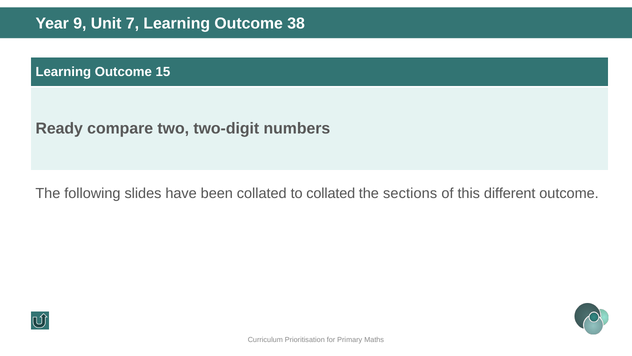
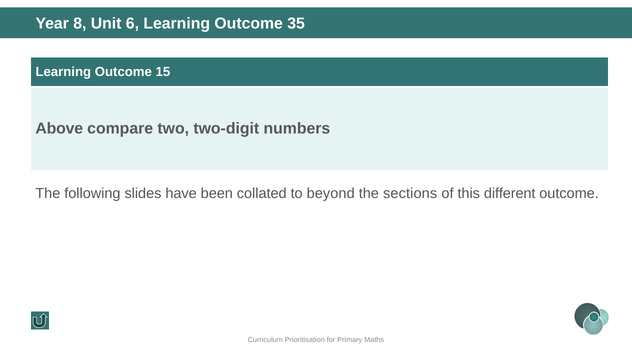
9: 9 -> 8 (80, 24)
7: 7 -> 6 (132, 24)
38: 38 -> 35 (296, 24)
Ready: Ready -> Above (59, 129)
to collated: collated -> beyond (331, 193)
